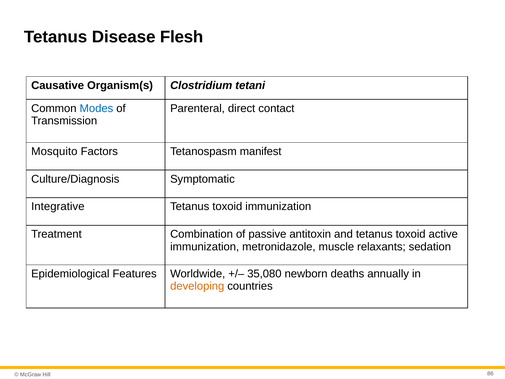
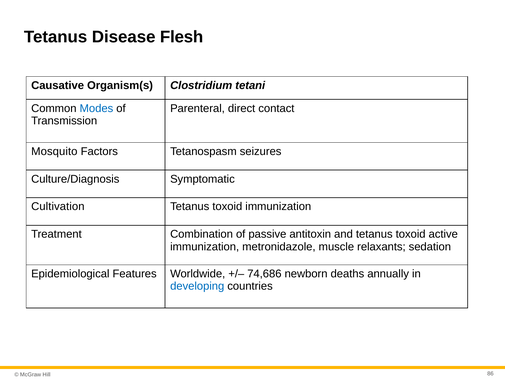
manifest: manifest -> seizures (261, 151)
Integrative: Integrative -> Cultivation (58, 206)
35,080: 35,080 -> 74,686 (264, 274)
developing colour: orange -> blue (197, 286)
